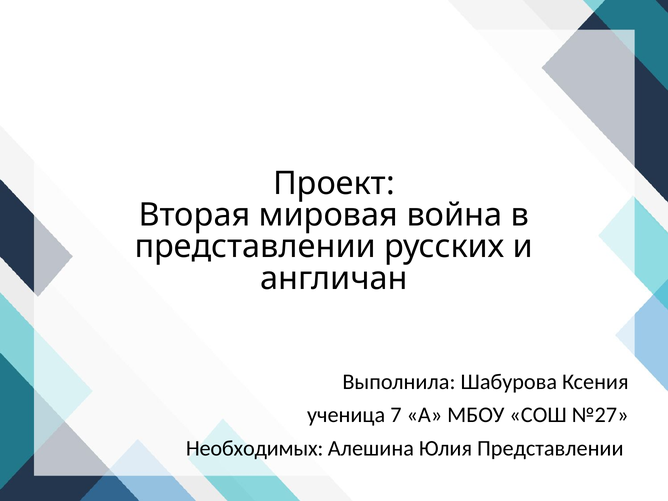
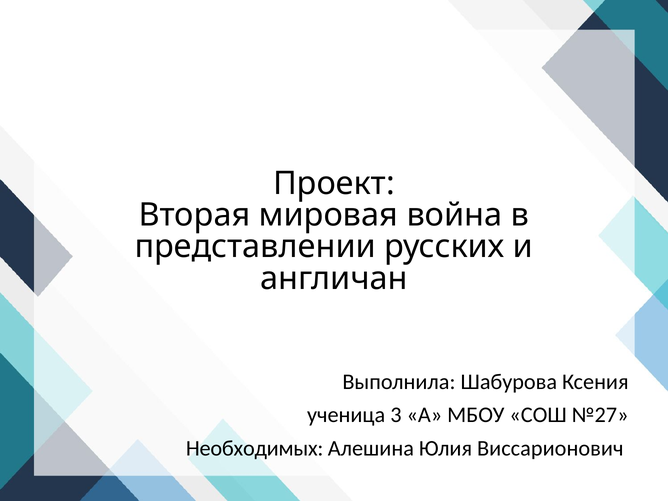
7: 7 -> 3 (396, 415)
Юлия Представлении: Представлении -> Виссарионович (550, 448)
